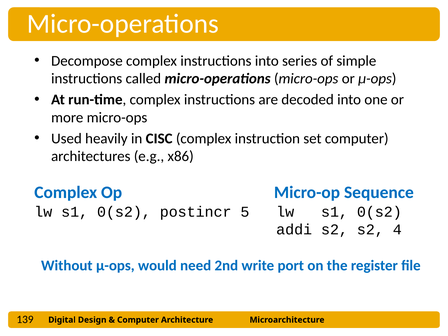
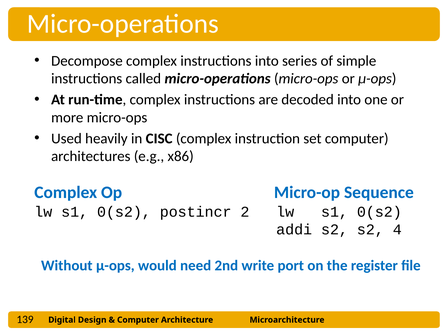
5: 5 -> 2 (245, 212)
